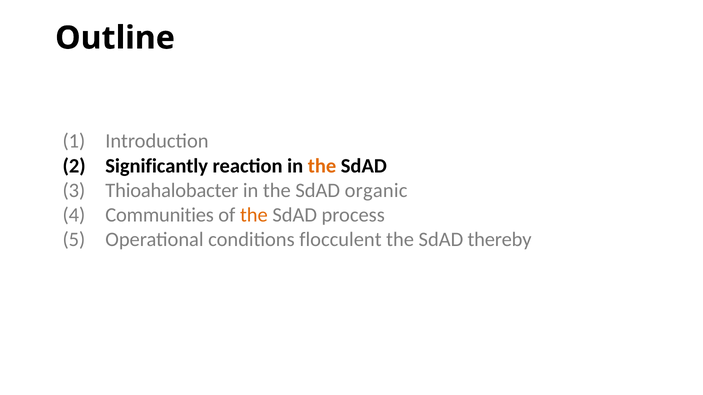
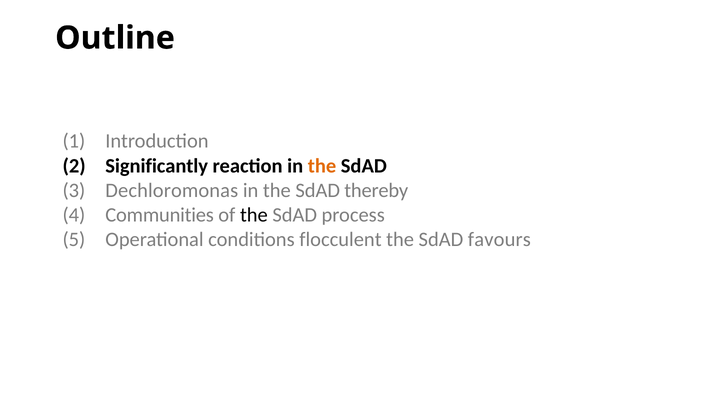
Thioahalobacter: Thioahalobacter -> Dechloromonas (172, 191)
organic: organic -> thereby (376, 191)
the colour: orange -> black (254, 215)
thereby: thereby -> favours (499, 240)
